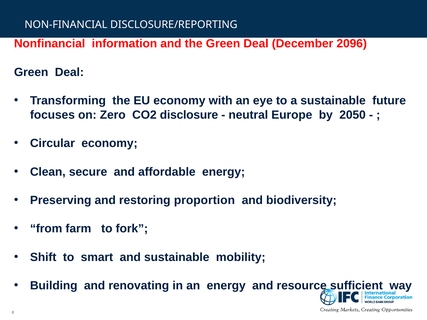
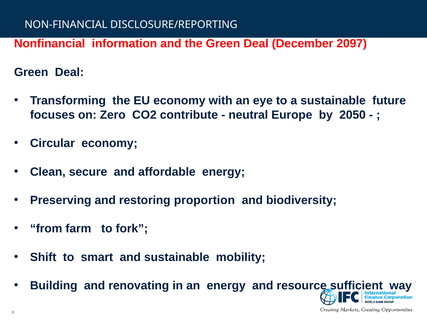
2096: 2096 -> 2097 (352, 44)
disclosure: disclosure -> contribute (189, 115)
